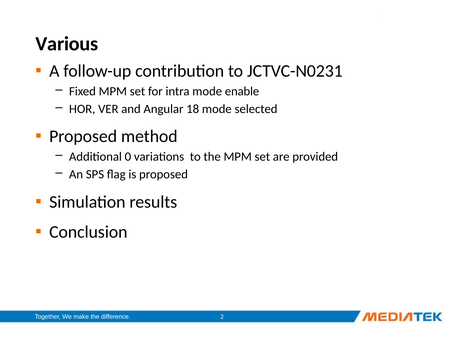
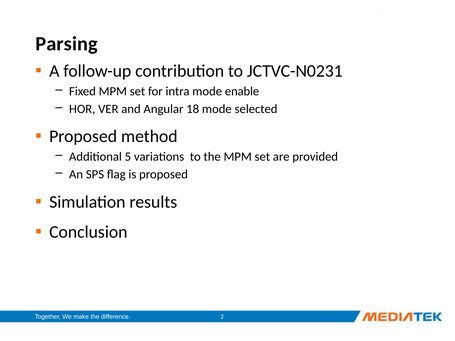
Various: Various -> Parsing (67, 44)
0: 0 -> 5 (128, 157)
